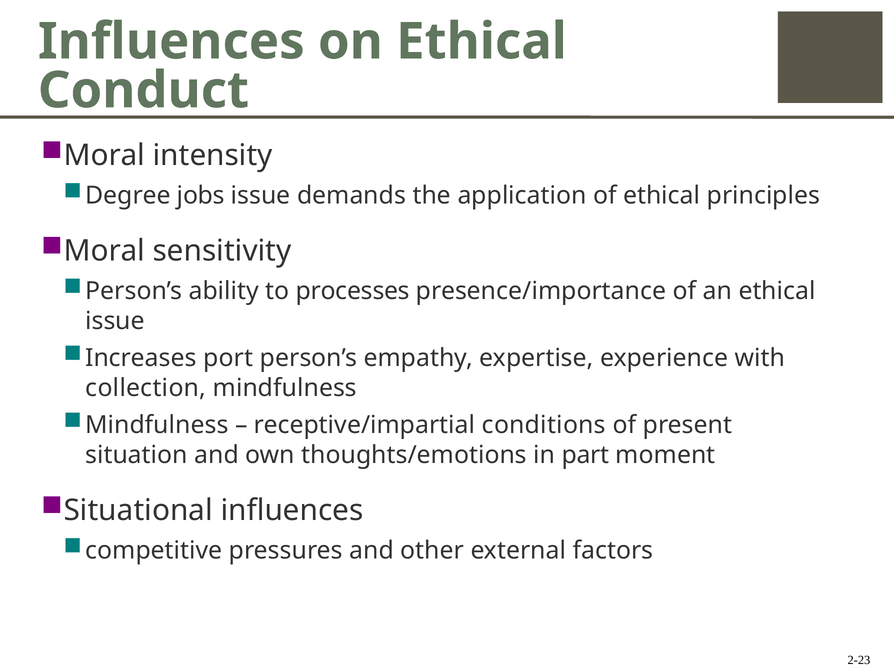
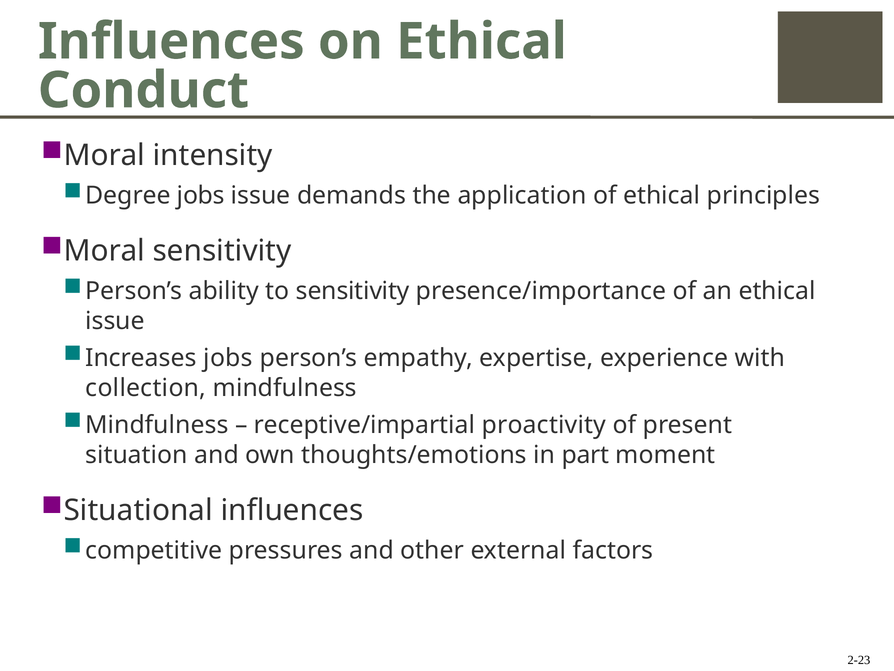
to processes: processes -> sensitivity (353, 291)
Increases port: port -> jobs (228, 358)
conditions: conditions -> proactivity (544, 425)
